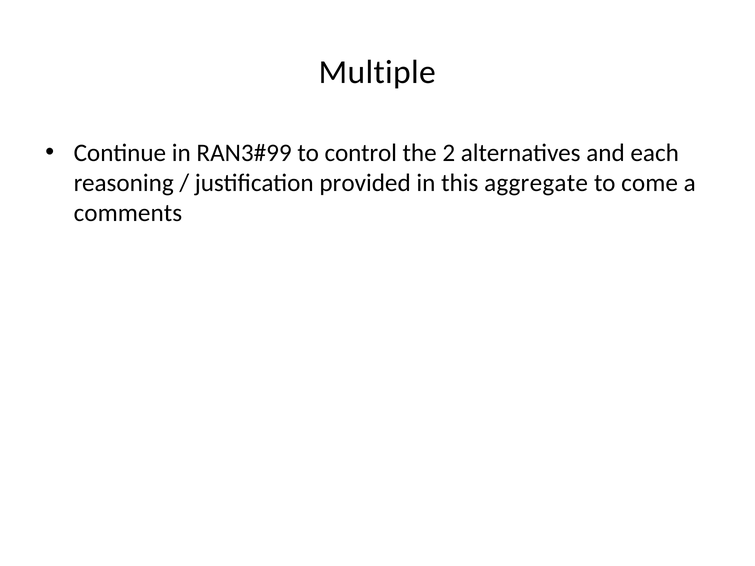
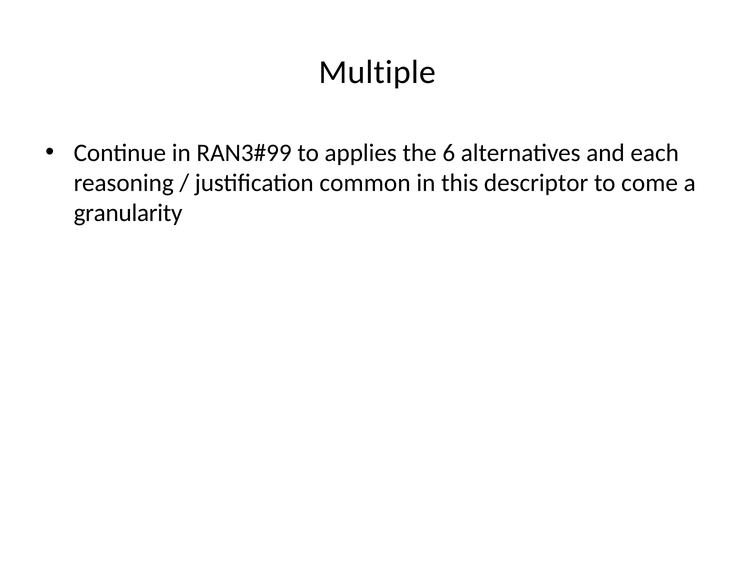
control: control -> applies (361, 153)
2: 2 -> 6 (449, 153)
provided: provided -> common (365, 183)
aggregate: aggregate -> descriptor (536, 183)
comments: comments -> granularity (128, 213)
